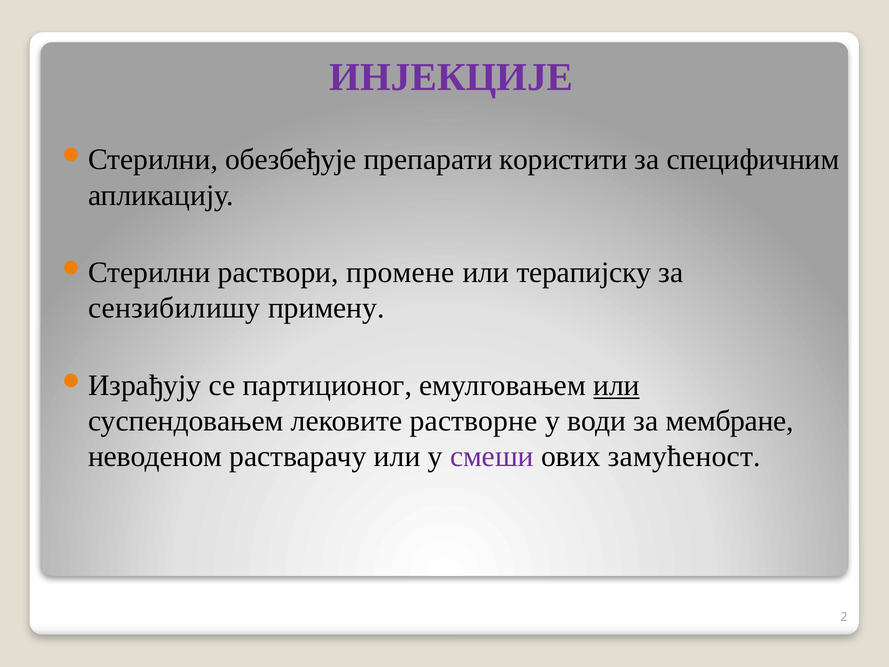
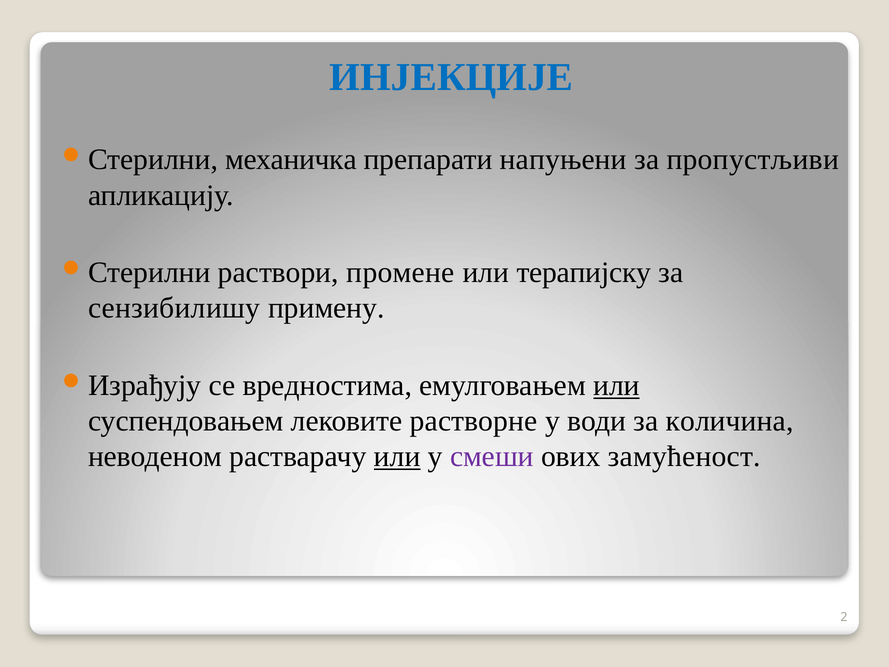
ИНЈЕКЦИЈЕ colour: purple -> blue (451, 77)
обезбеђује: обезбеђује -> механичка (291, 160)
користити: користити -> напуњени (563, 160)
специфичним: специфичним -> пропустљиви (753, 160)
партиционог: партиционог -> вредностима (327, 385)
мембране: мембране -> количина (730, 421)
или underline: none -> present (397, 456)
